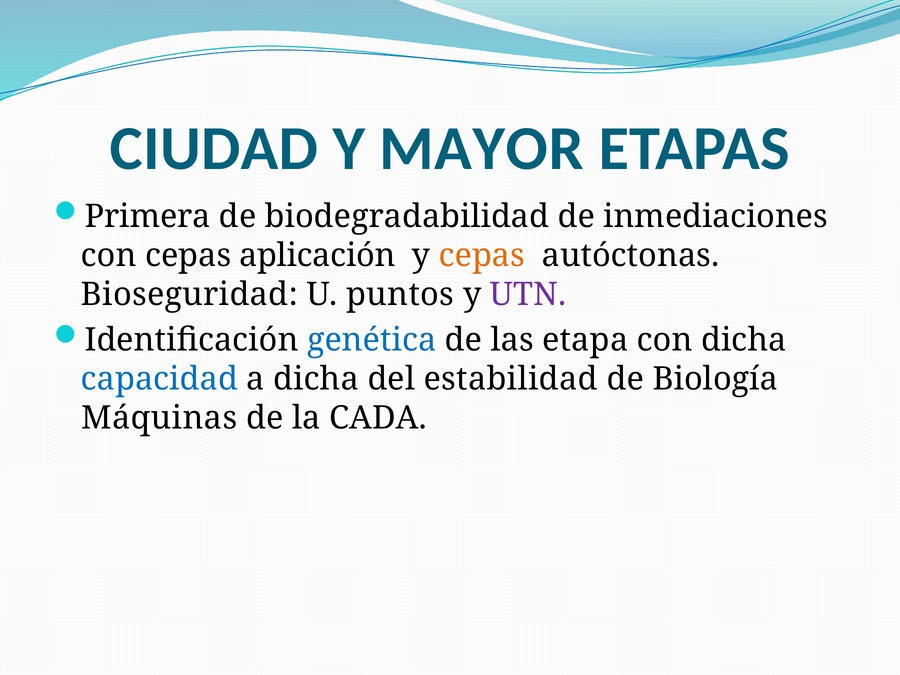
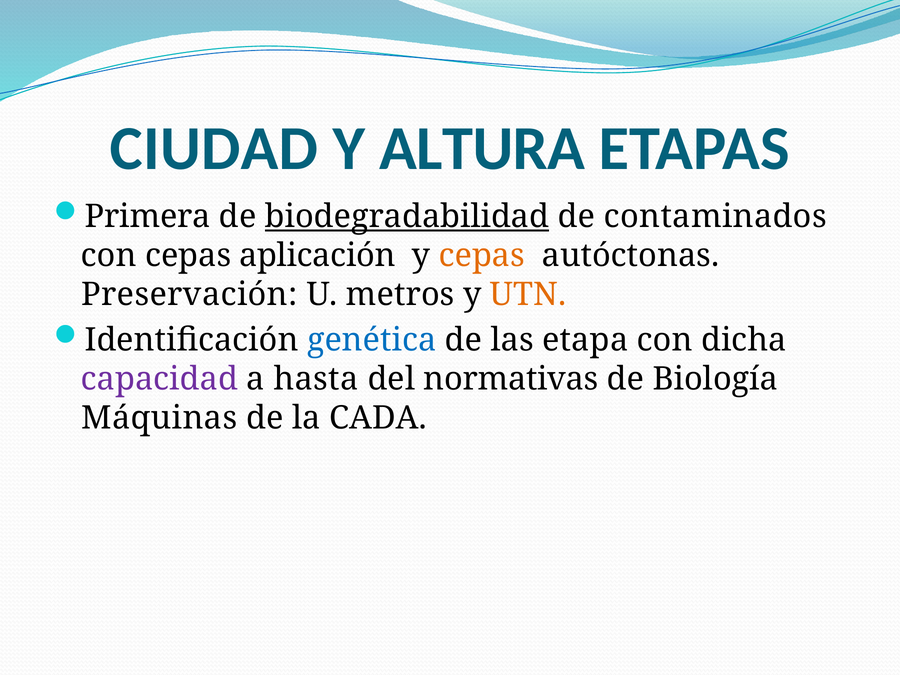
MAYOR: MAYOR -> ALTURA (482, 149)
biodegradabilidad underline: none -> present (407, 217)
inmediaciones: inmediaciones -> contaminados (715, 217)
Bioseguridad: Bioseguridad -> Preservación (189, 295)
puntos: puntos -> metros (400, 295)
UTN colour: purple -> orange (528, 295)
capacidad colour: blue -> purple (159, 379)
a dicha: dicha -> hasta (316, 379)
estabilidad: estabilidad -> normativas (511, 379)
